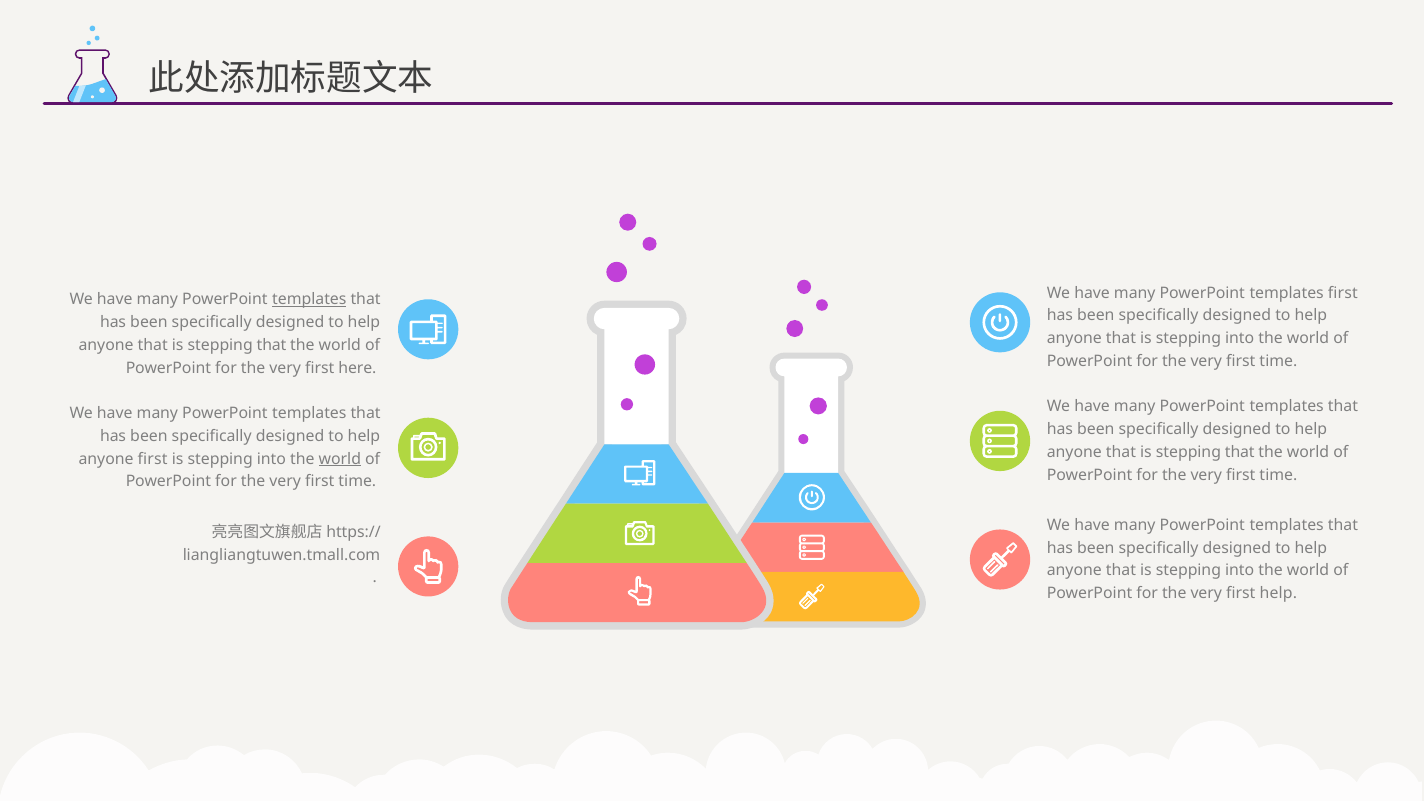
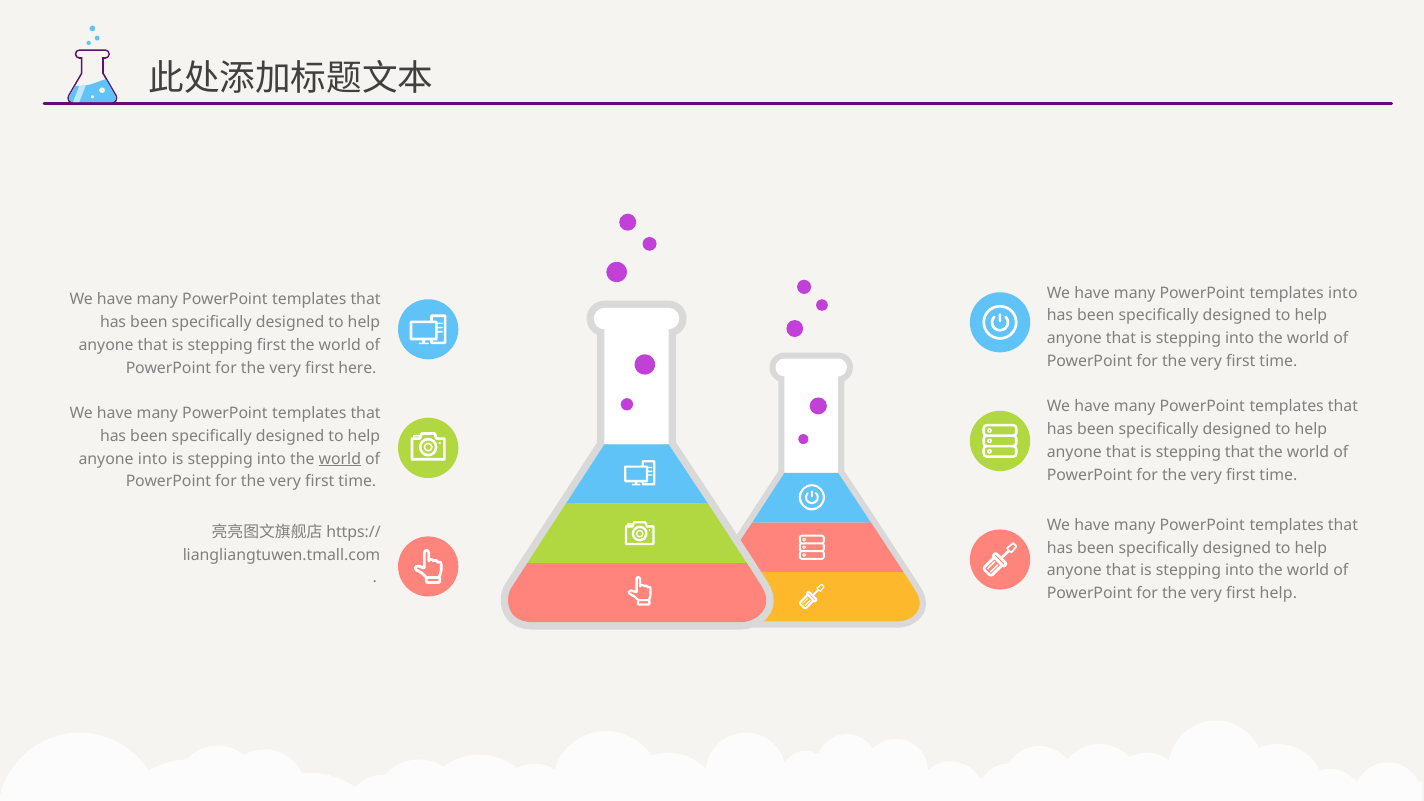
templates first: first -> into (1343, 293)
templates underline: present -> none (309, 300)
that: that -> first (271, 345)
anyone first: first -> into (153, 459)
